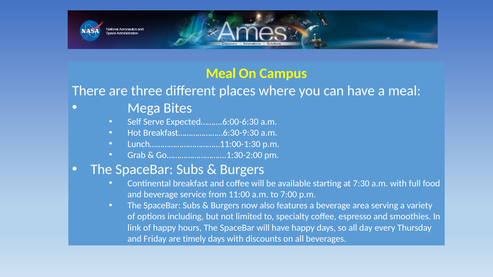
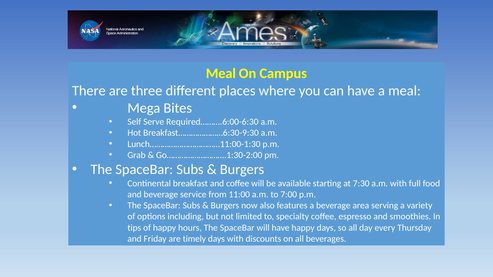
Expected……….6:00-6:30: Expected……….6:00-6:30 -> Required……….6:00-6:30 (212, 122)
link: link -> tips (134, 228)
